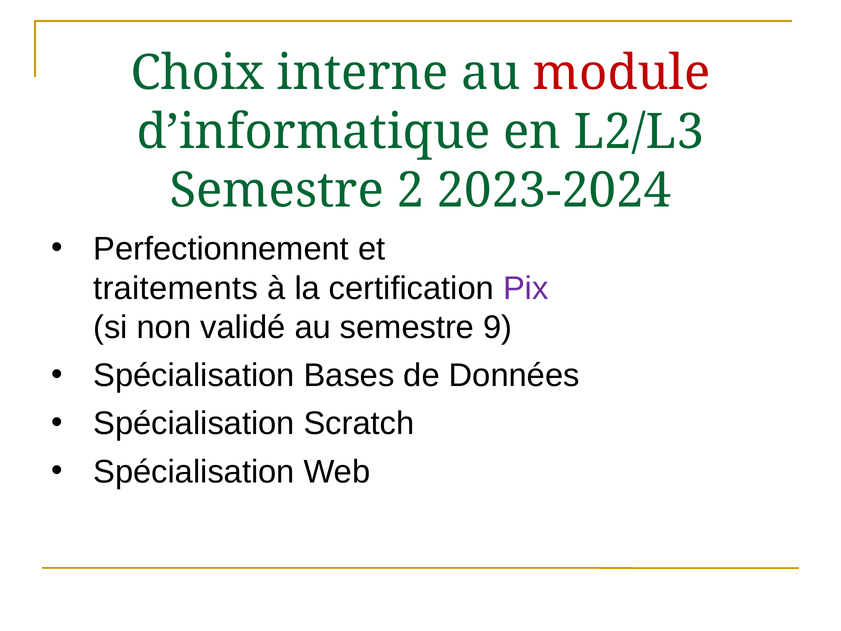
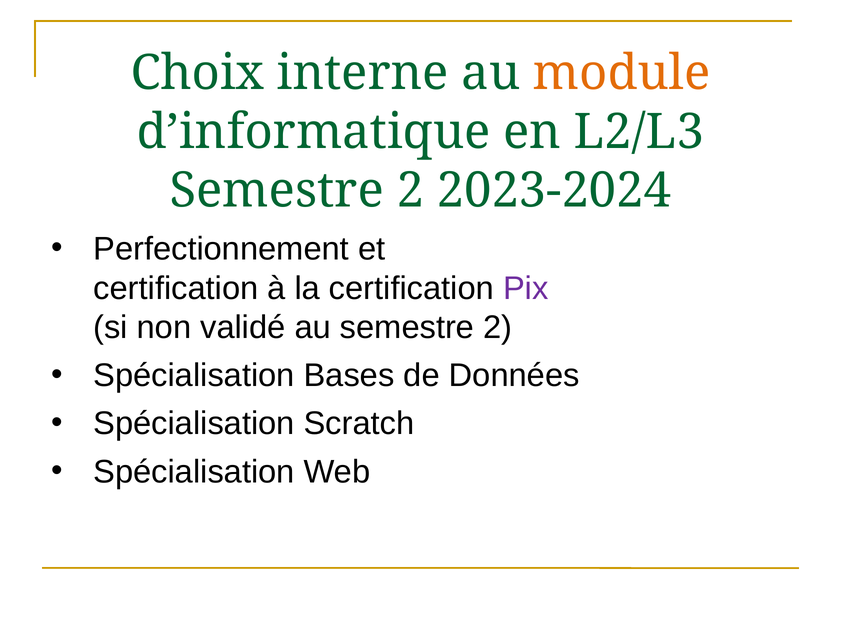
module colour: red -> orange (622, 73)
traitements: traitements -> certification (176, 288)
au semestre 9: 9 -> 2 (498, 327)
